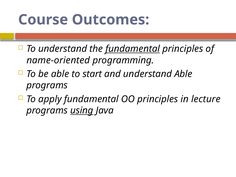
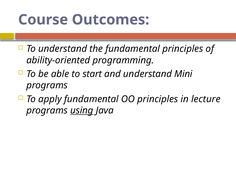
fundamental underline: present -> none (133, 49)
name-oriented: name-oriented -> ability-oriented (58, 60)
understand Able: Able -> Mini (183, 74)
